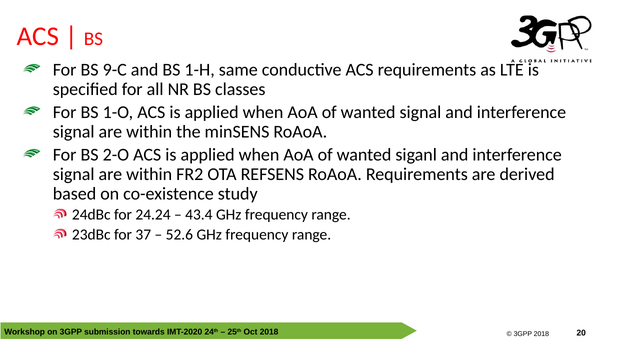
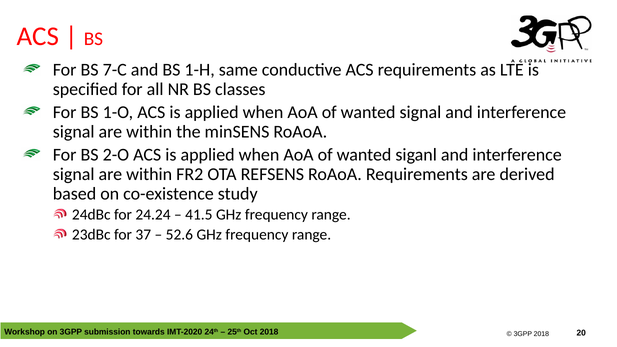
9-C: 9-C -> 7-C (115, 70)
43.4: 43.4 -> 41.5 (199, 215)
